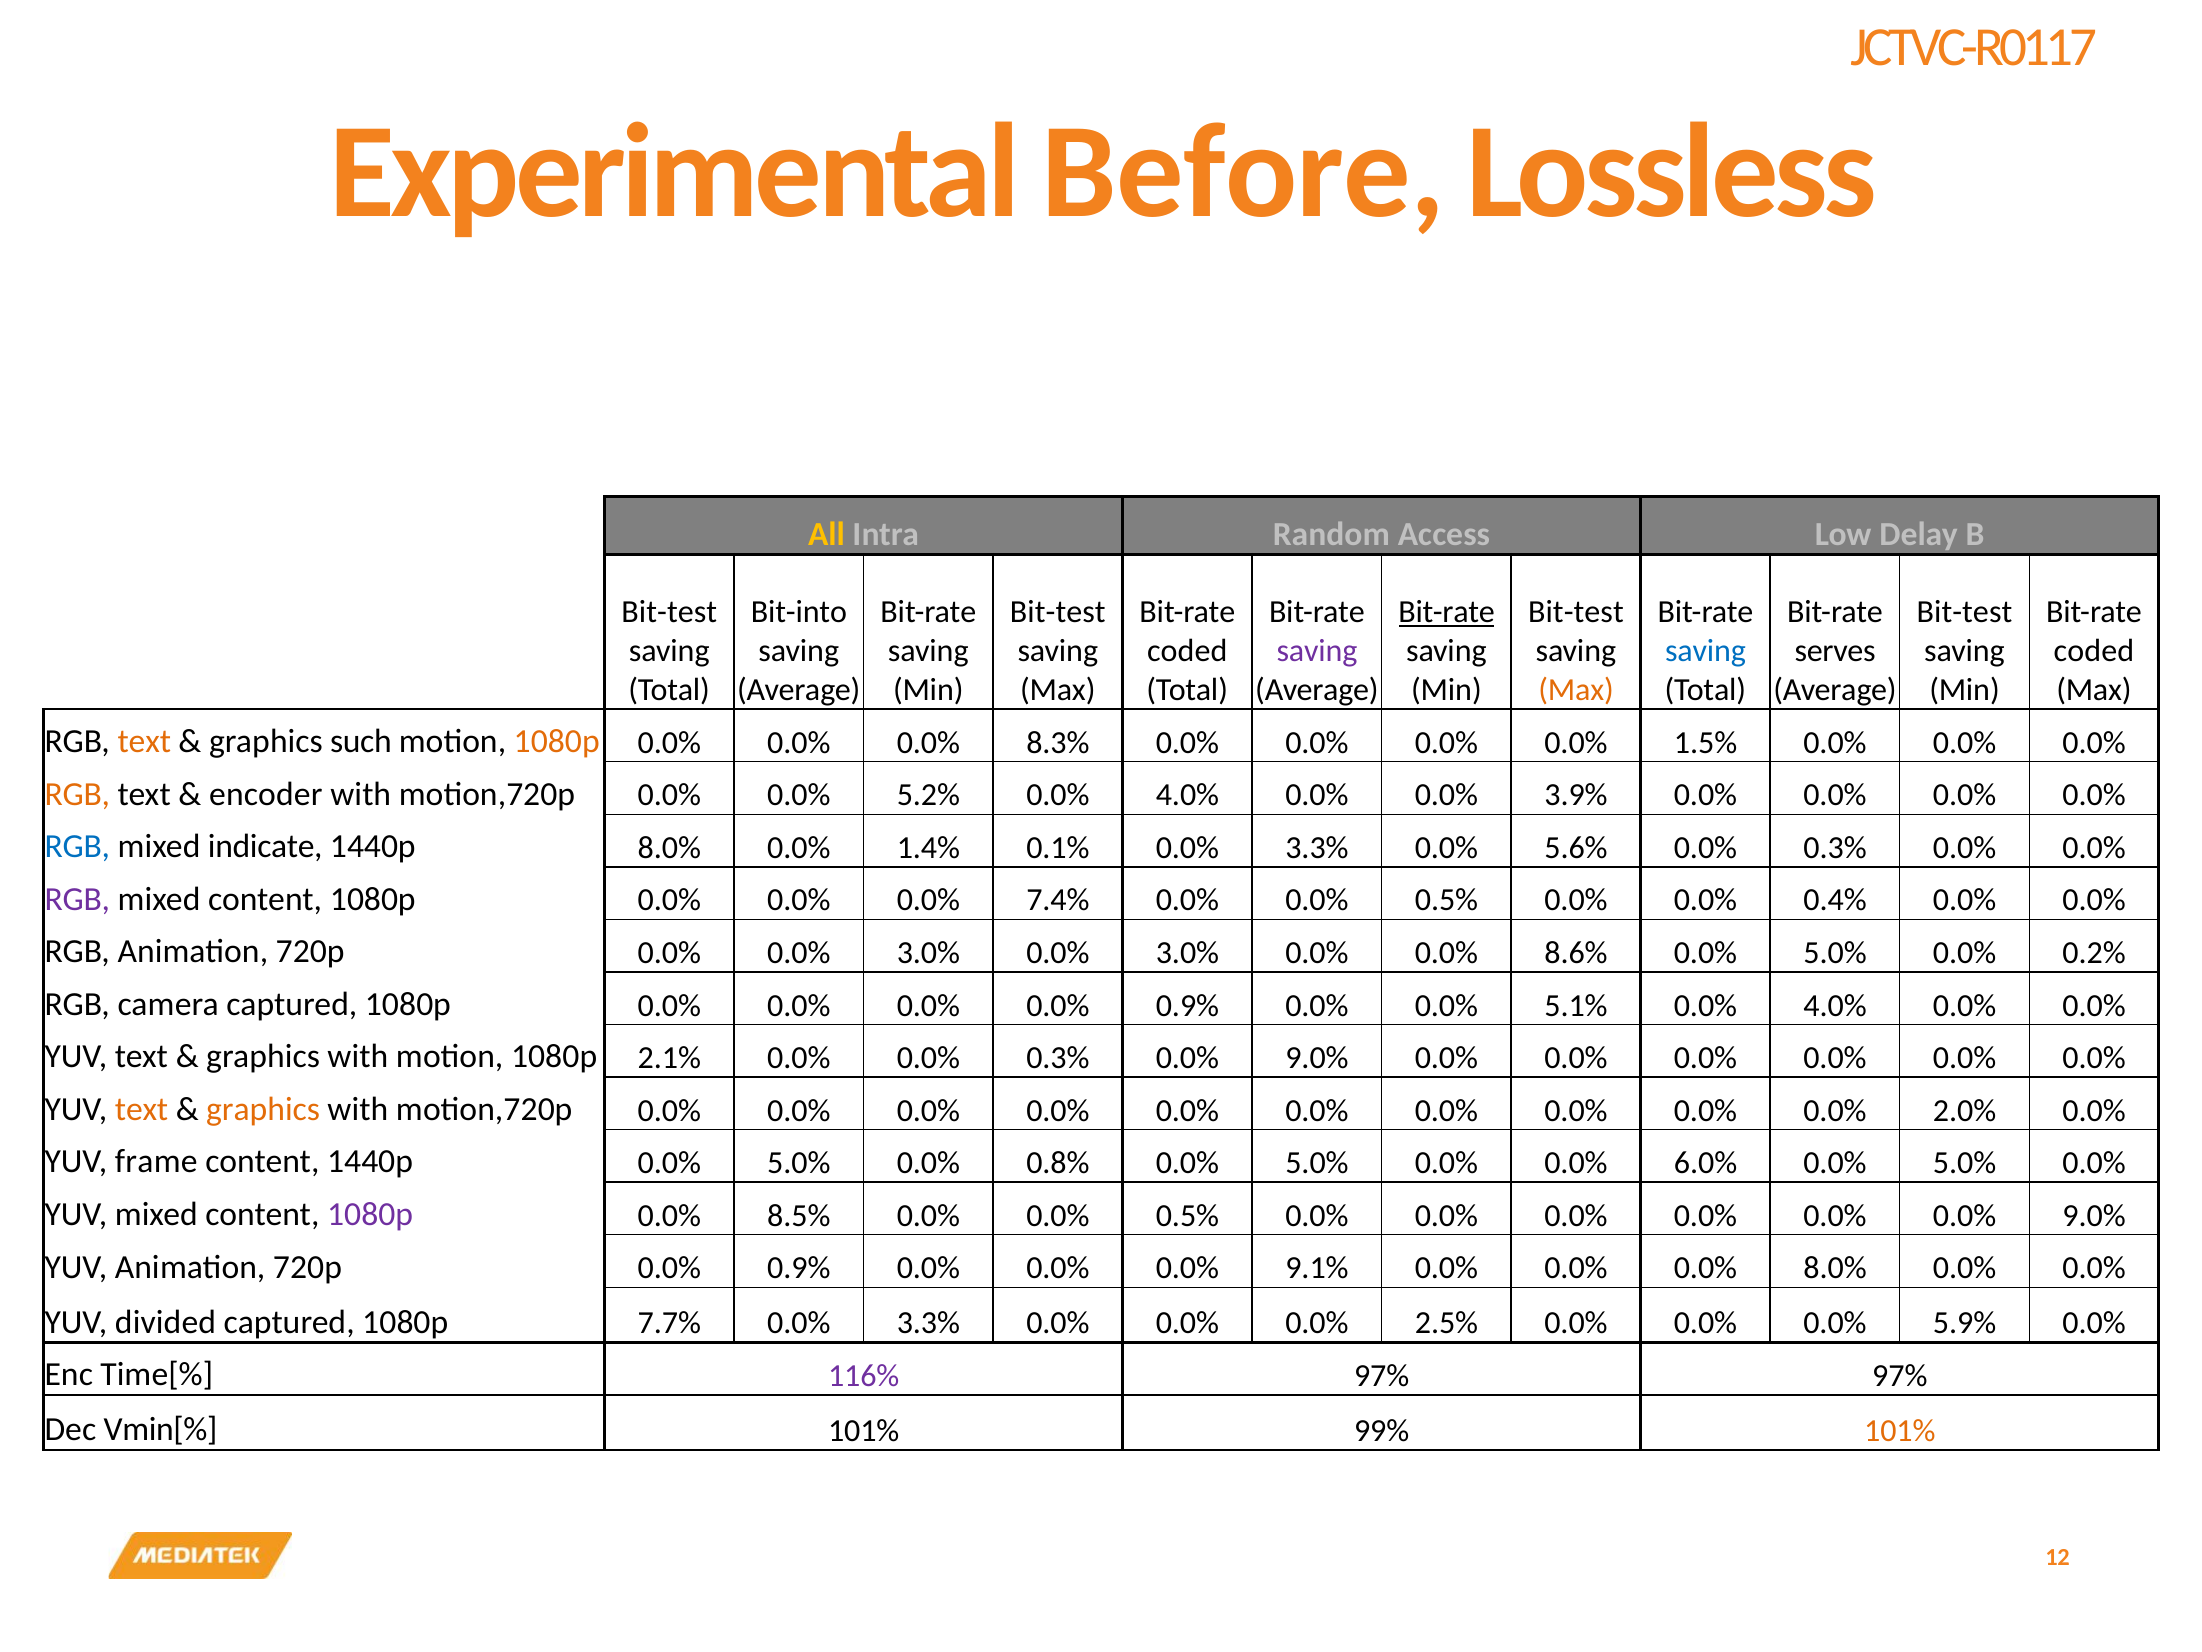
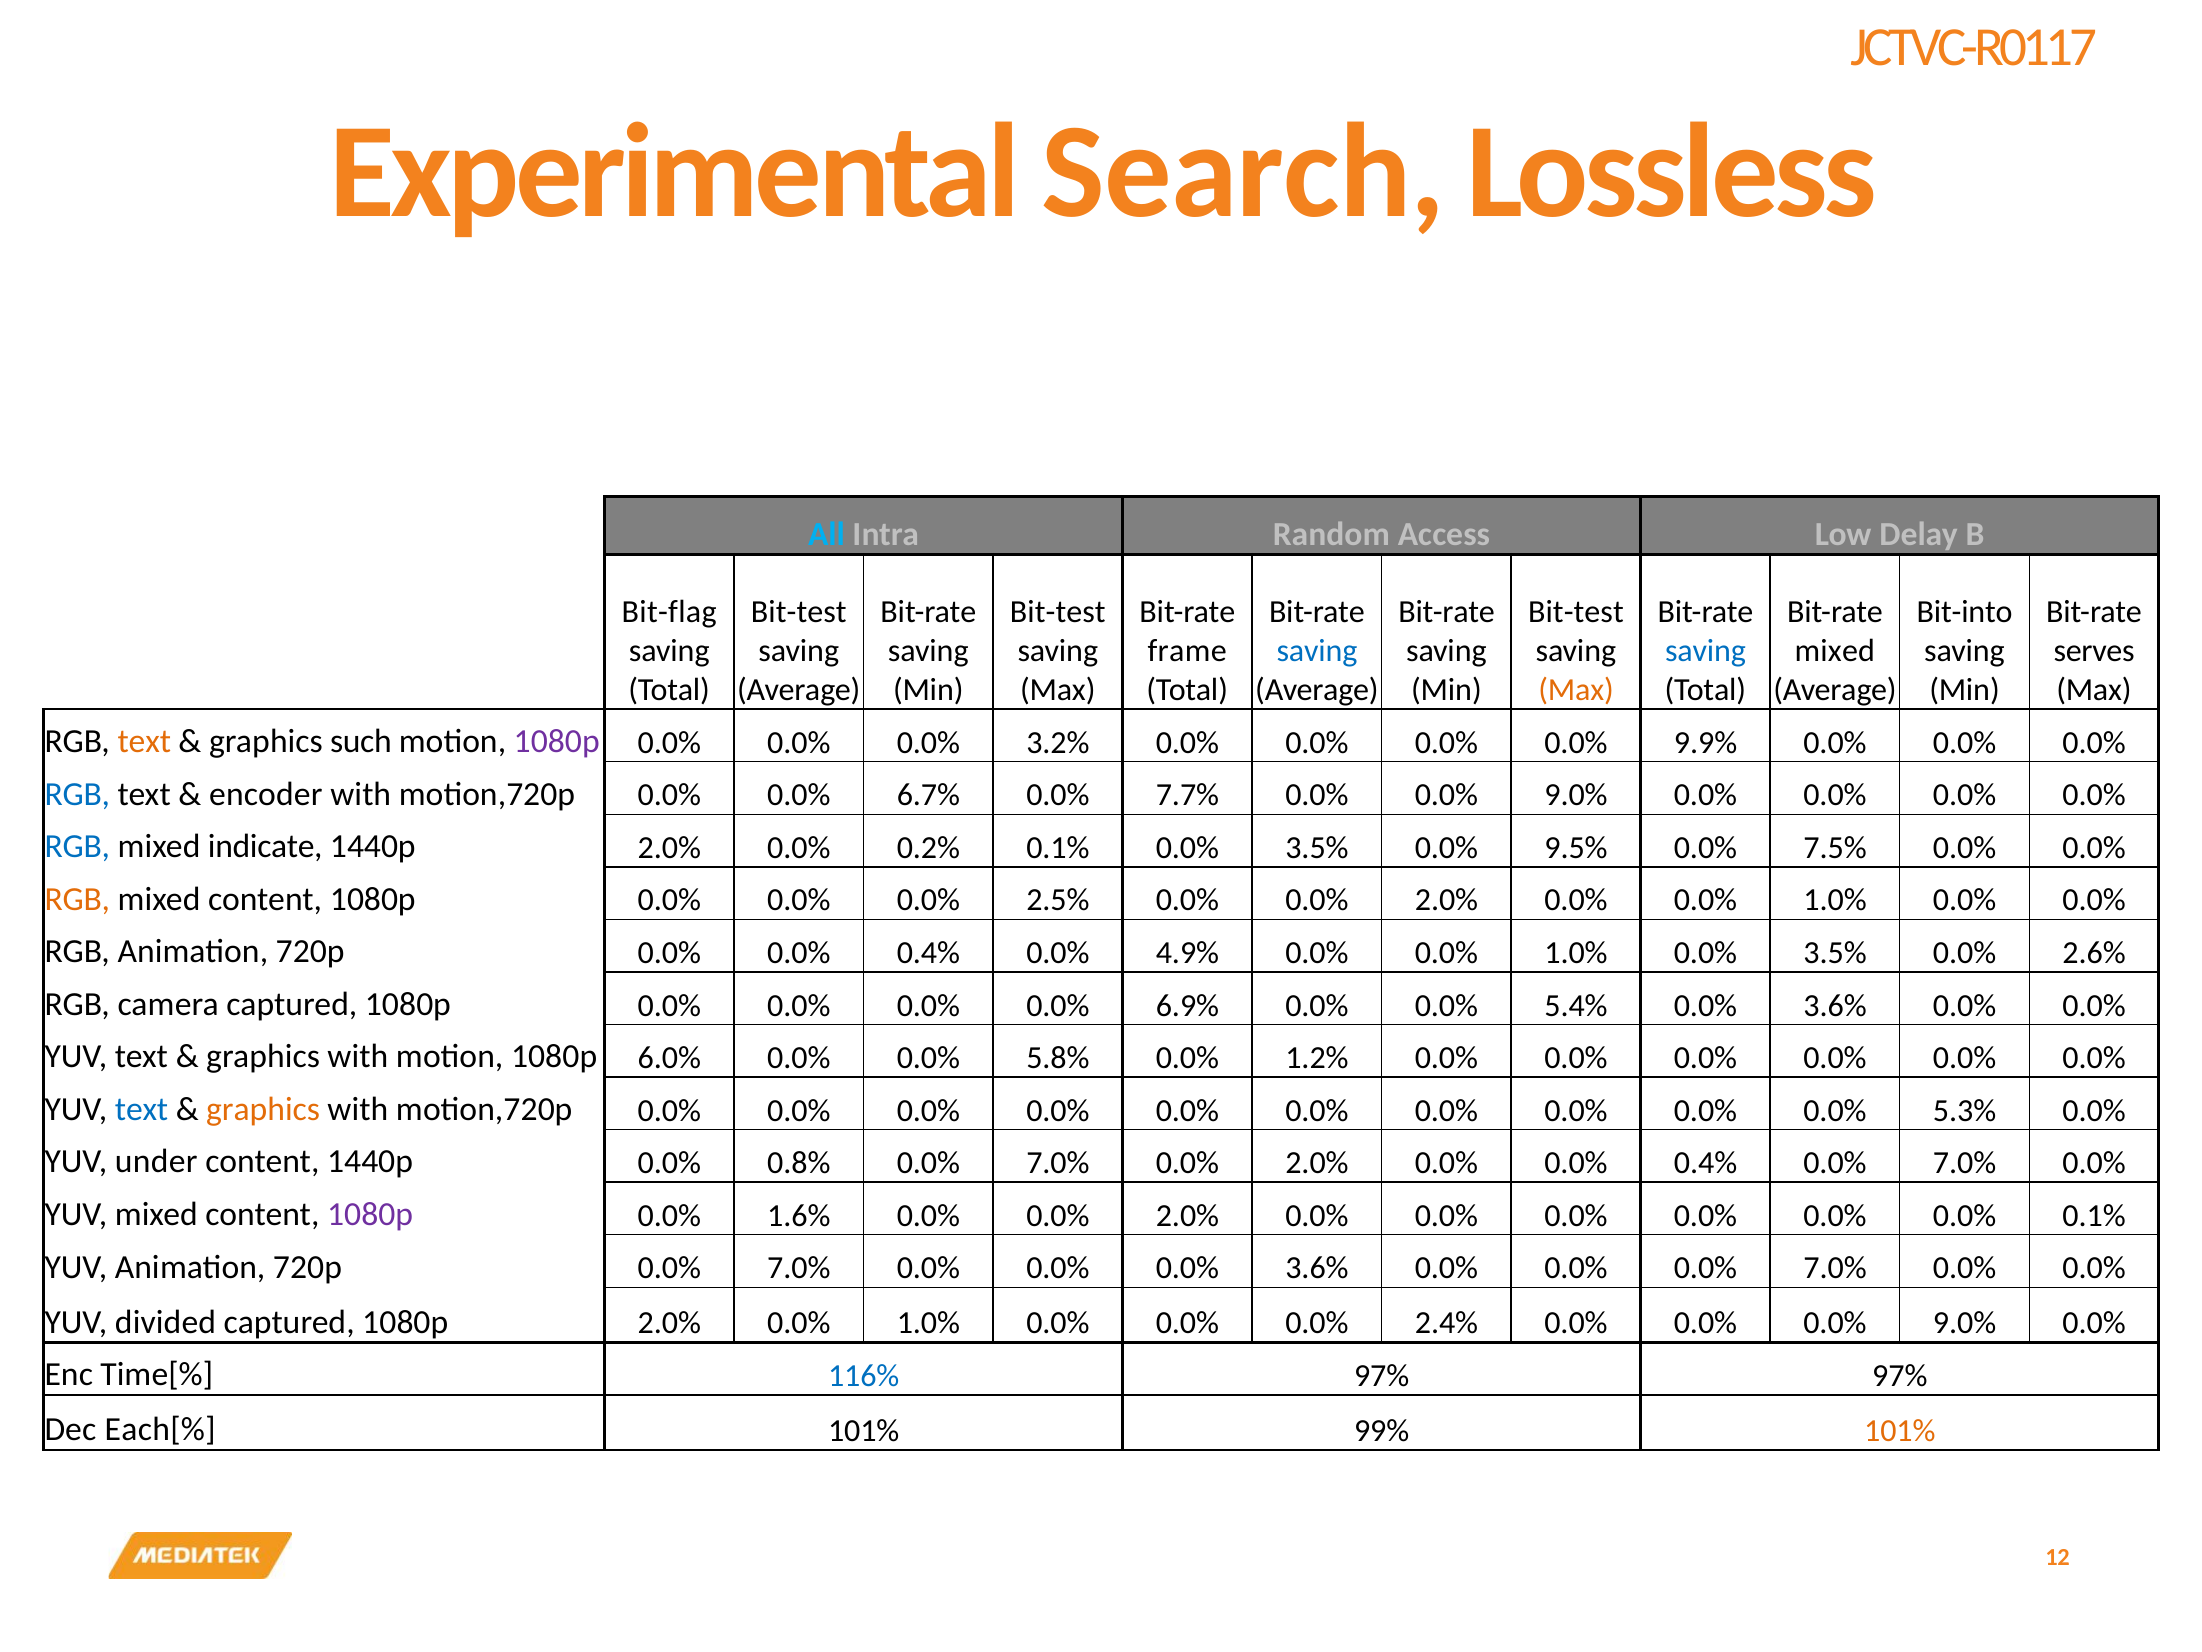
Before: Before -> Search (1243, 172)
All colour: yellow -> light blue (827, 534)
Bit-test: Bit-test -> Bit-flag (669, 612)
Bit-into: Bit-into -> Bit-test (799, 612)
Bit-rate underline: present -> none (1447, 612)
Bit-test: Bit-test -> Bit-into (1965, 612)
coded: coded -> frame (1187, 651)
saving colour: purple -> blue (1317, 651)
serves: serves -> mixed (1835, 651)
coded: coded -> serves (2094, 651)
1080p colour: orange -> purple (557, 741)
8.3%: 8.3% -> 3.2% (1058, 742)
1.5%: 1.5% -> 9.9% (1706, 742)
RGB colour: orange -> blue (77, 794)
5.2%: 5.2% -> 6.7% (928, 795)
4.0%: 4.0% -> 7.7% (1187, 795)
3.9%: 3.9% -> 9.0% (1576, 795)
1440p 8.0%: 8.0% -> 2.0% (669, 848)
1.4%: 1.4% -> 0.2% (928, 848)
0.1% 0.0% 3.3%: 3.3% -> 3.5% (1317, 848)
5.6%: 5.6% -> 9.5% (1576, 848)
0.3%: 0.3% -> 7.5% (1835, 848)
RGB colour: purple -> orange (77, 899)
7.4%: 7.4% -> 2.5% (1058, 900)
0.5%: 0.5% -> 2.0% (1446, 900)
0.4%: 0.4% -> 1.0% (1835, 900)
720p 0.0% 0.0% 3.0%: 3.0% -> 0.4% (928, 953)
3.0%: 3.0% -> 4.9% (1187, 953)
8.6%: 8.6% -> 1.0% (1576, 953)
5.0%: 5.0% -> 3.5% (1835, 953)
0.2%: 0.2% -> 2.6% (2094, 953)
0.0% 0.0% 0.9%: 0.9% -> 6.9% (1187, 1005)
5.1%: 5.1% -> 5.4% (1576, 1005)
4.0%: 4.0% -> 3.6% (1835, 1005)
2.1%: 2.1% -> 6.0% (669, 1058)
0.0% 0.0% 0.3%: 0.3% -> 5.8% (1058, 1058)
9.0%: 9.0% -> 1.2% (1317, 1058)
text colour: orange -> blue (142, 1109)
2.0%: 2.0% -> 5.3% (1965, 1110)
frame: frame -> under (156, 1162)
1440p 0.0% 5.0%: 5.0% -> 0.8% (799, 1163)
0.8%: 0.8% -> 7.0% (1058, 1163)
5.0%: 5.0% -> 2.0% (1317, 1163)
6.0%: 6.0% -> 0.4% (1706, 1163)
5.0%: 5.0% -> 7.0% (1965, 1163)
8.5%: 8.5% -> 1.6% (799, 1215)
0.5%: 0.5% -> 2.0% (1187, 1215)
0.0% 0.0% 9.0%: 9.0% -> 0.1% (2094, 1215)
720p 0.0% 0.9%: 0.9% -> 7.0% (799, 1268)
0.0% 0.0% 9.1%: 9.1% -> 3.6% (1317, 1268)
0.0% 0.0% 8.0%: 8.0% -> 7.0% (1835, 1268)
1080p 7.7%: 7.7% -> 2.0% (669, 1323)
3.3%: 3.3% -> 1.0% (928, 1323)
2.5%: 2.5% -> 2.4% (1446, 1323)
0.0% 0.0% 0.0% 5.9%: 5.9% -> 9.0% (1965, 1323)
116% colour: purple -> blue (864, 1375)
Vmin[%: Vmin[% -> Each[% (160, 1429)
